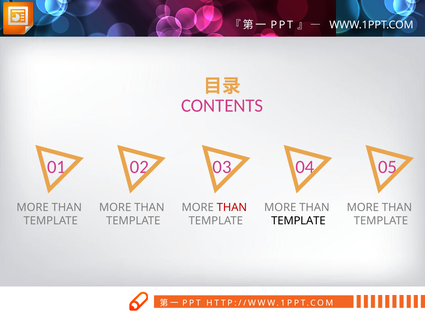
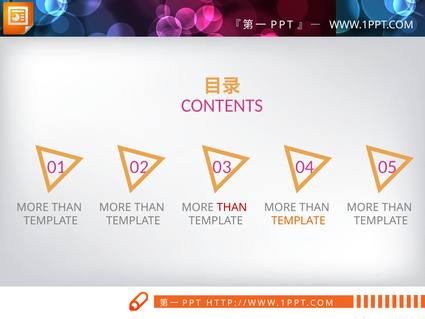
TEMPLATE colour: black -> orange (298, 221)
